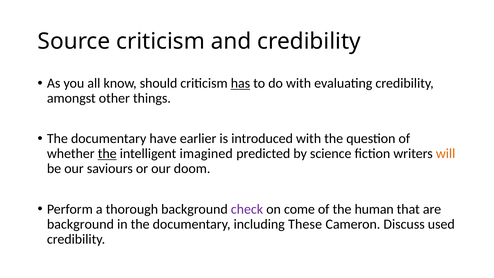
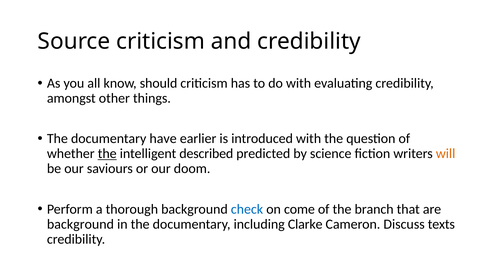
has underline: present -> none (240, 83)
imagined: imagined -> described (206, 154)
check colour: purple -> blue (247, 209)
human: human -> branch (374, 209)
These: These -> Clarke (305, 224)
used: used -> texts (441, 224)
